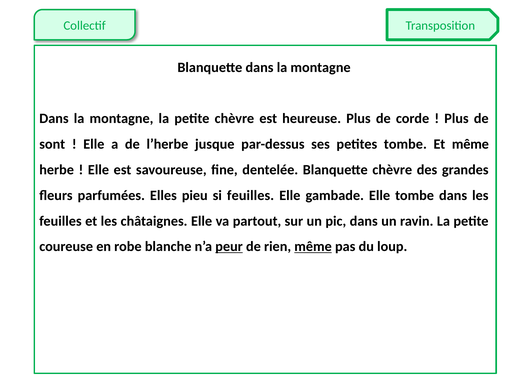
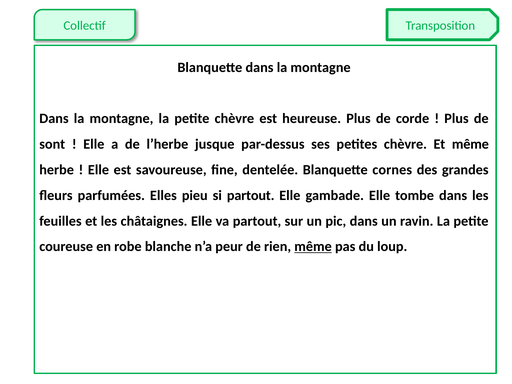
petites tombe: tombe -> chèvre (405, 144)
Blanquette chèvre: chèvre -> cornes (392, 170)
si feuilles: feuilles -> partout (251, 195)
peur underline: present -> none (229, 247)
